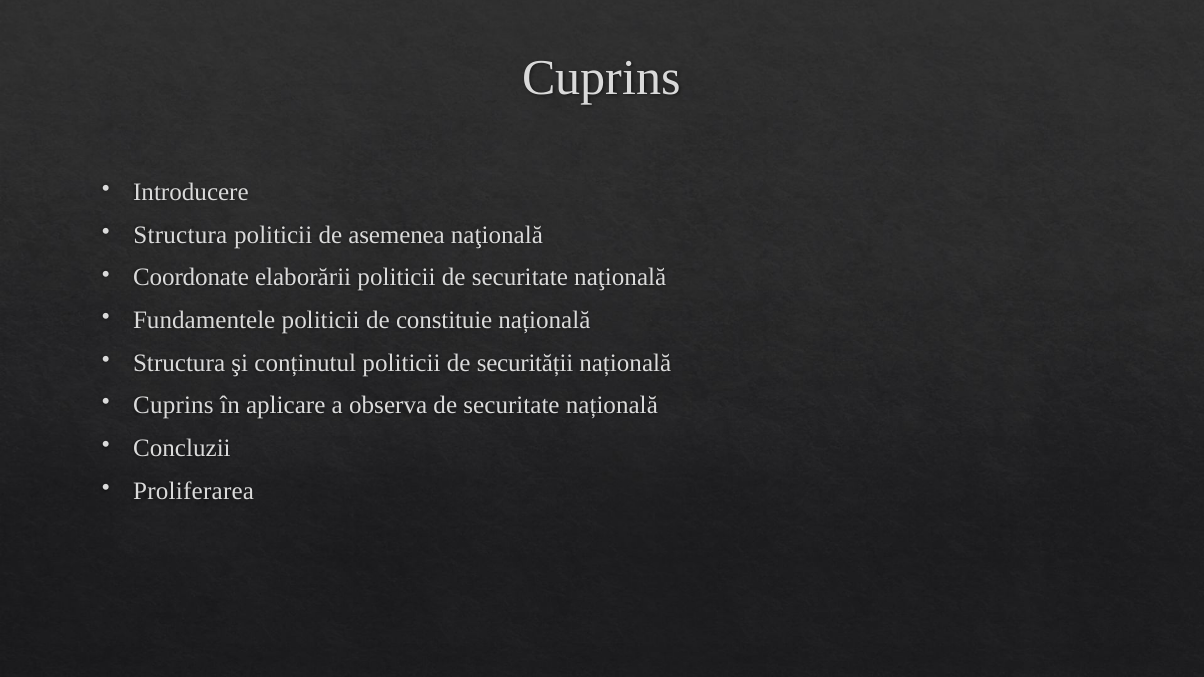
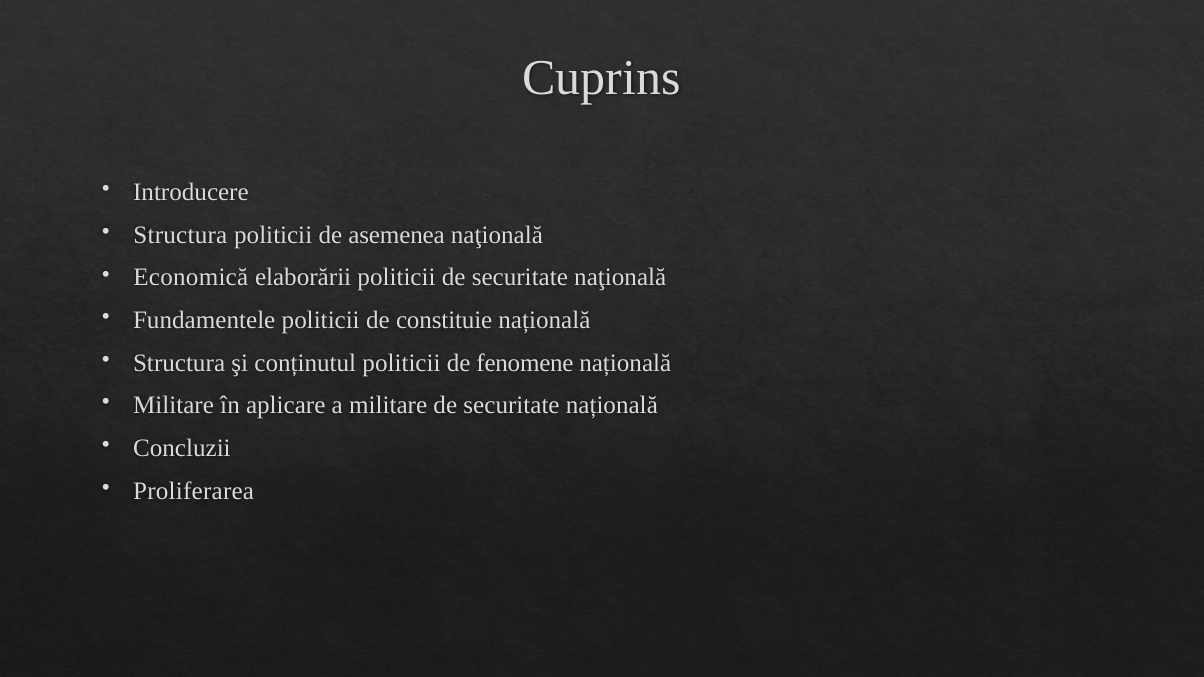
Coordonate: Coordonate -> Economică (191, 278)
securității: securității -> fenomene (525, 363)
Cuprins: Cuprins -> Militare (174, 406)
a observa: observa -> militare (388, 406)
